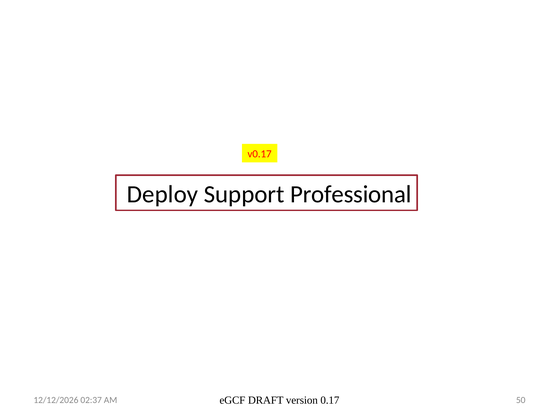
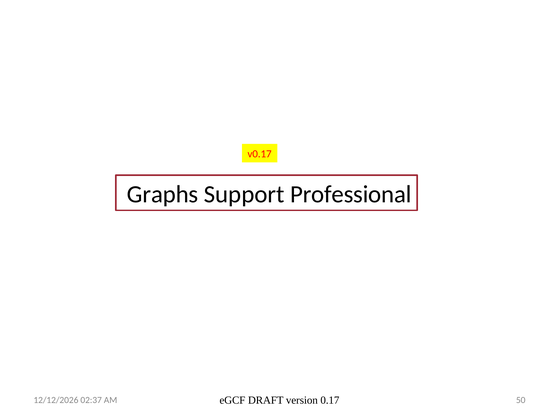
Deploy: Deploy -> Graphs (163, 195)
